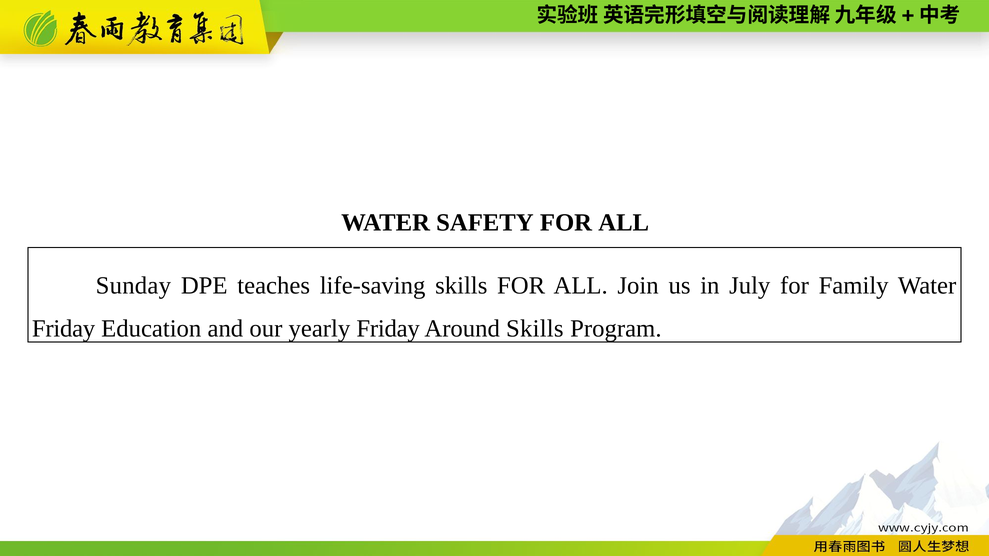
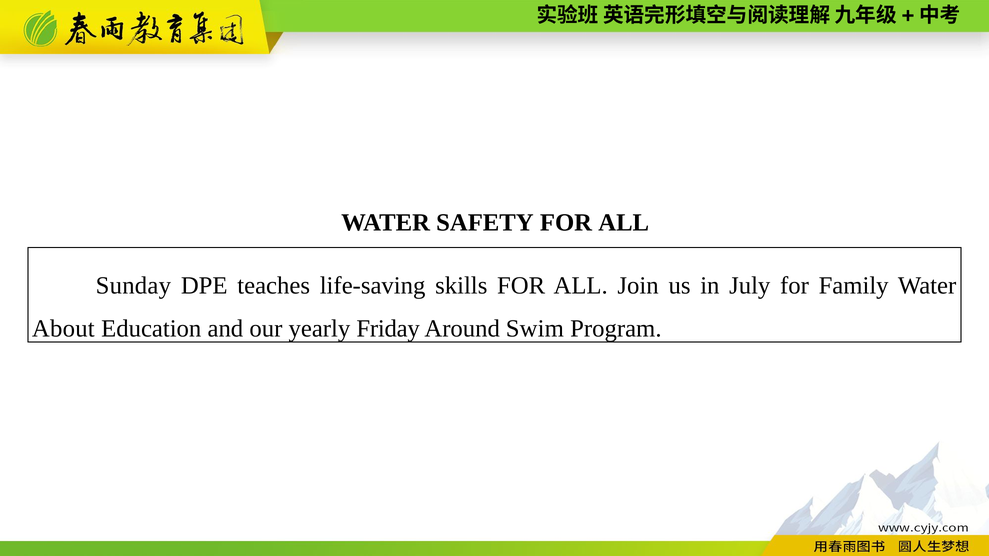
Friday: Friday -> About (63, 329)
Around Skills: Skills -> Swim (535, 329)
